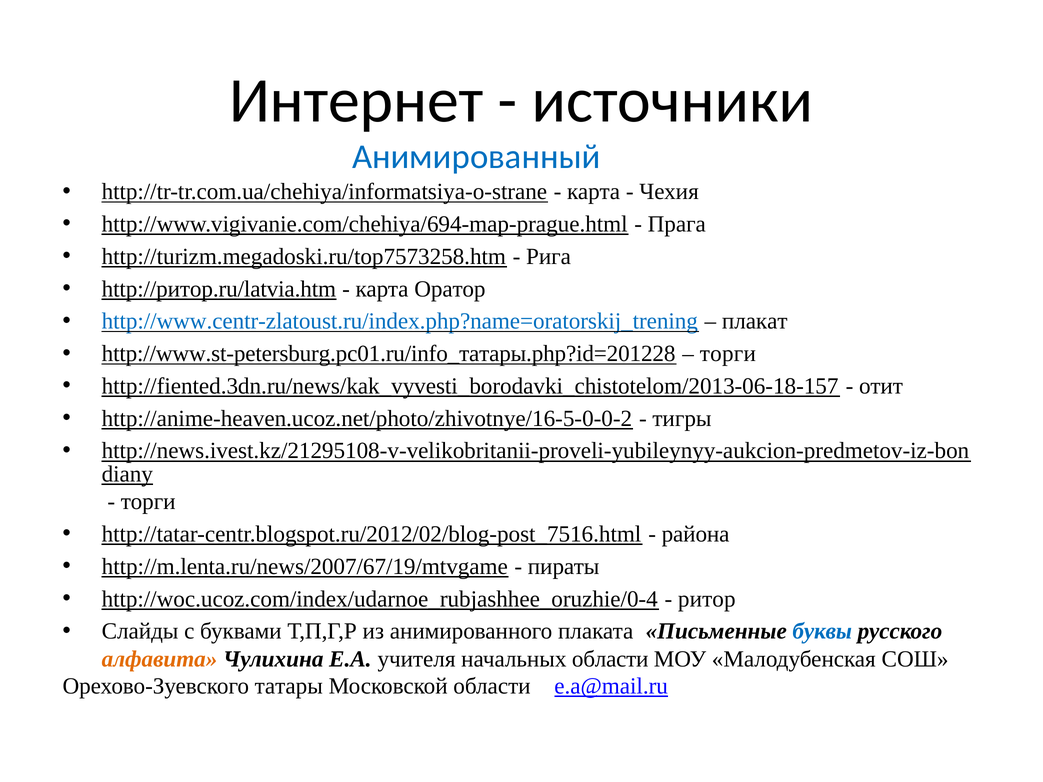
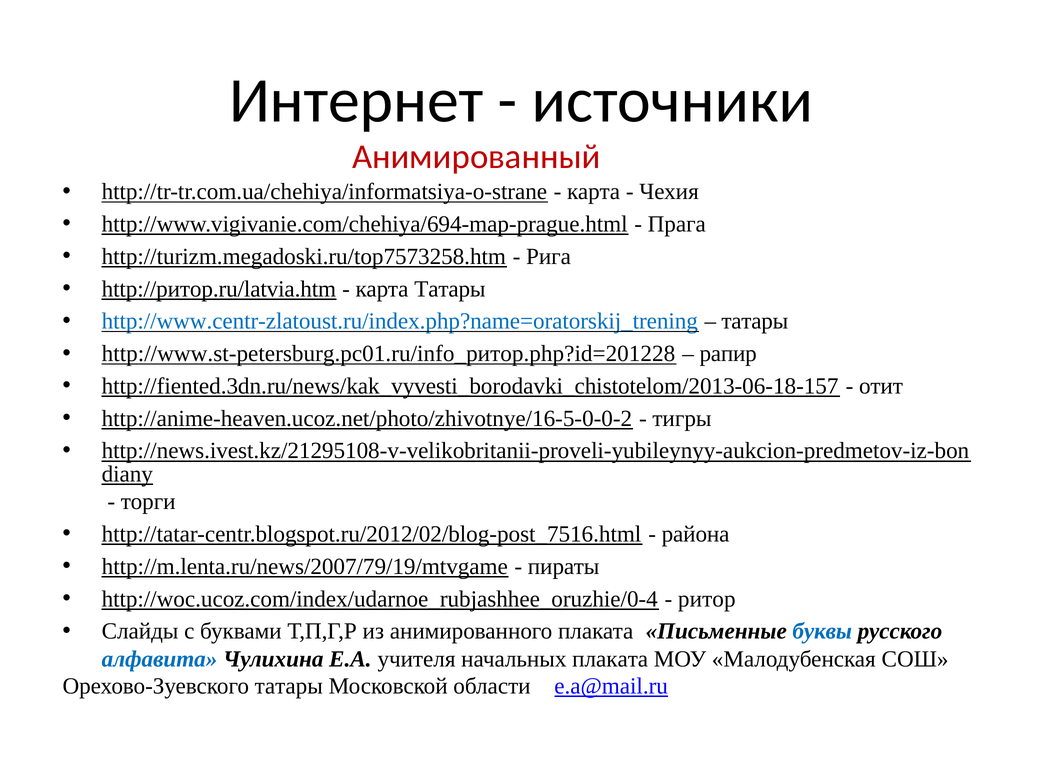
Анимированный colour: blue -> red (476, 157)
карта Оратор: Оратор -> Татары (450, 289)
плакат: плакат -> татары (755, 321)
http://www.st-petersburg.pc01.ru/info_татары.php?id=201228: http://www.st-petersburg.pc01.ru/info_татары.php?id=201228 -> http://www.st-petersburg.pc01.ru/info_ритор.php?id=201228 (388, 354)
торги: торги -> рапир (728, 354)
http://m.lenta.ru/news/2007/67/19/mtvgame: http://m.lenta.ru/news/2007/67/19/mtvgame -> http://m.lenta.ru/news/2007/79/19/mtvgame (305, 567)
алфавита colour: orange -> blue (160, 659)
начальных области: области -> плаката (610, 659)
